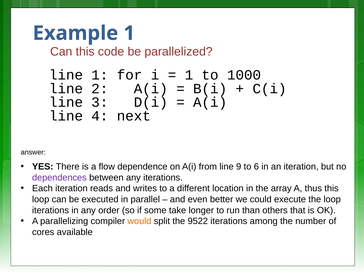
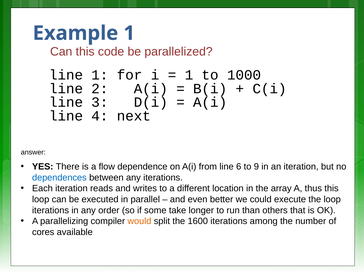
9: 9 -> 6 (239, 167)
6: 6 -> 9 (256, 167)
dependences colour: purple -> blue (59, 178)
9522: 9522 -> 1600 (198, 221)
